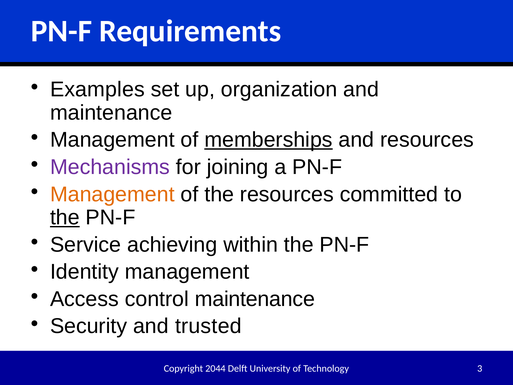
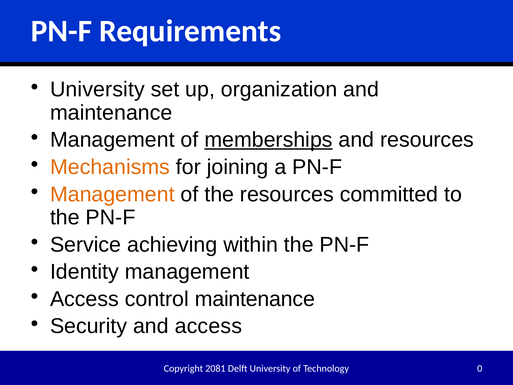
Examples: Examples -> University (97, 90)
Mechanisms colour: purple -> orange (110, 167)
the underline: present -> none (65, 217)
and trusted: trusted -> access (208, 326)
2044: 2044 -> 2081 (215, 368)
3: 3 -> 0 (480, 368)
